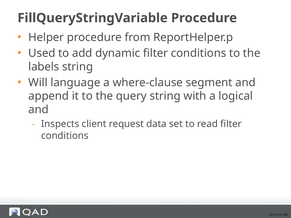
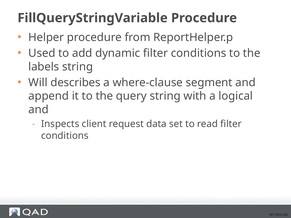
language: language -> describes (76, 83)
